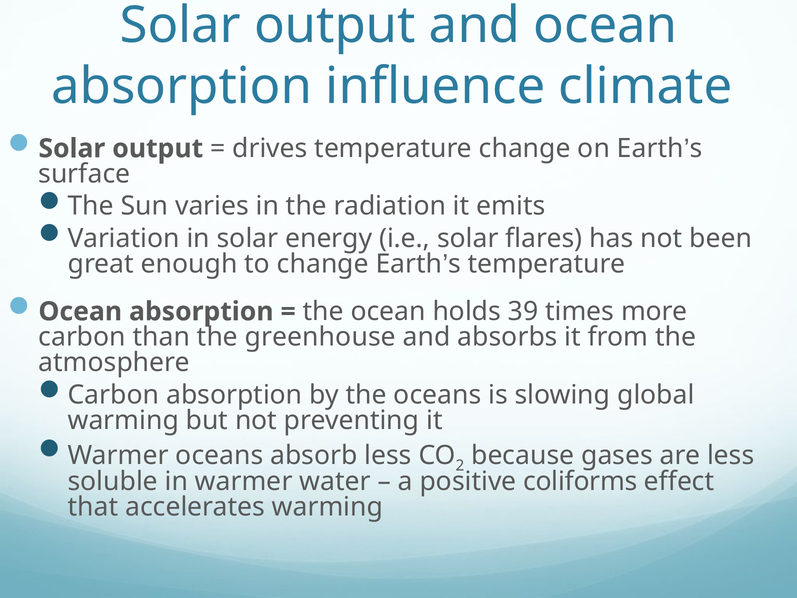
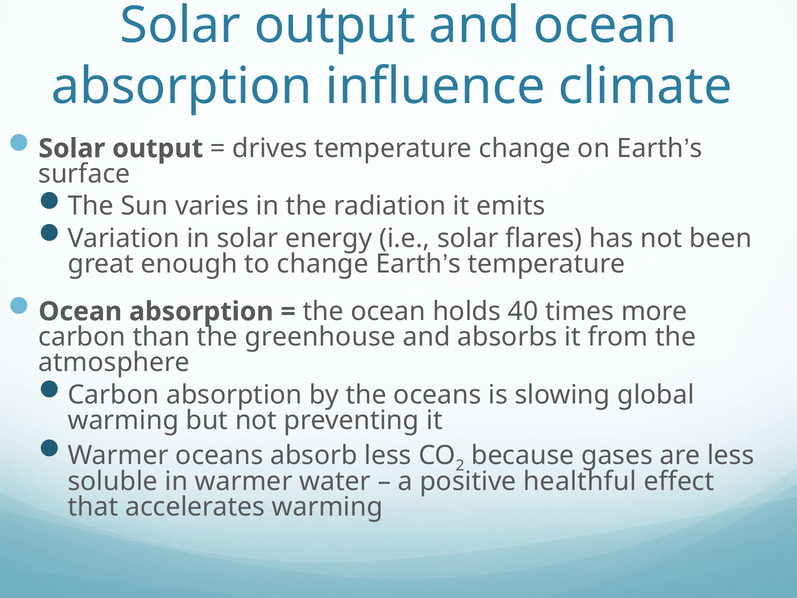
39: 39 -> 40 (523, 311)
coliforms: coliforms -> healthful (580, 481)
